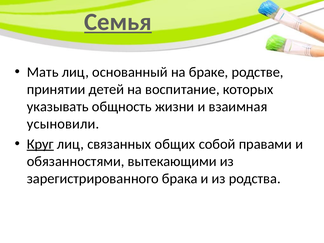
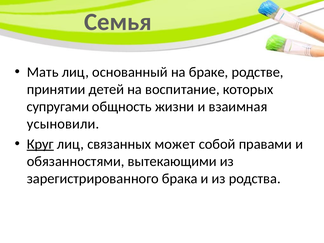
Семья underline: present -> none (118, 22)
указывать: указывать -> супругами (58, 107)
общих: общих -> может (175, 144)
